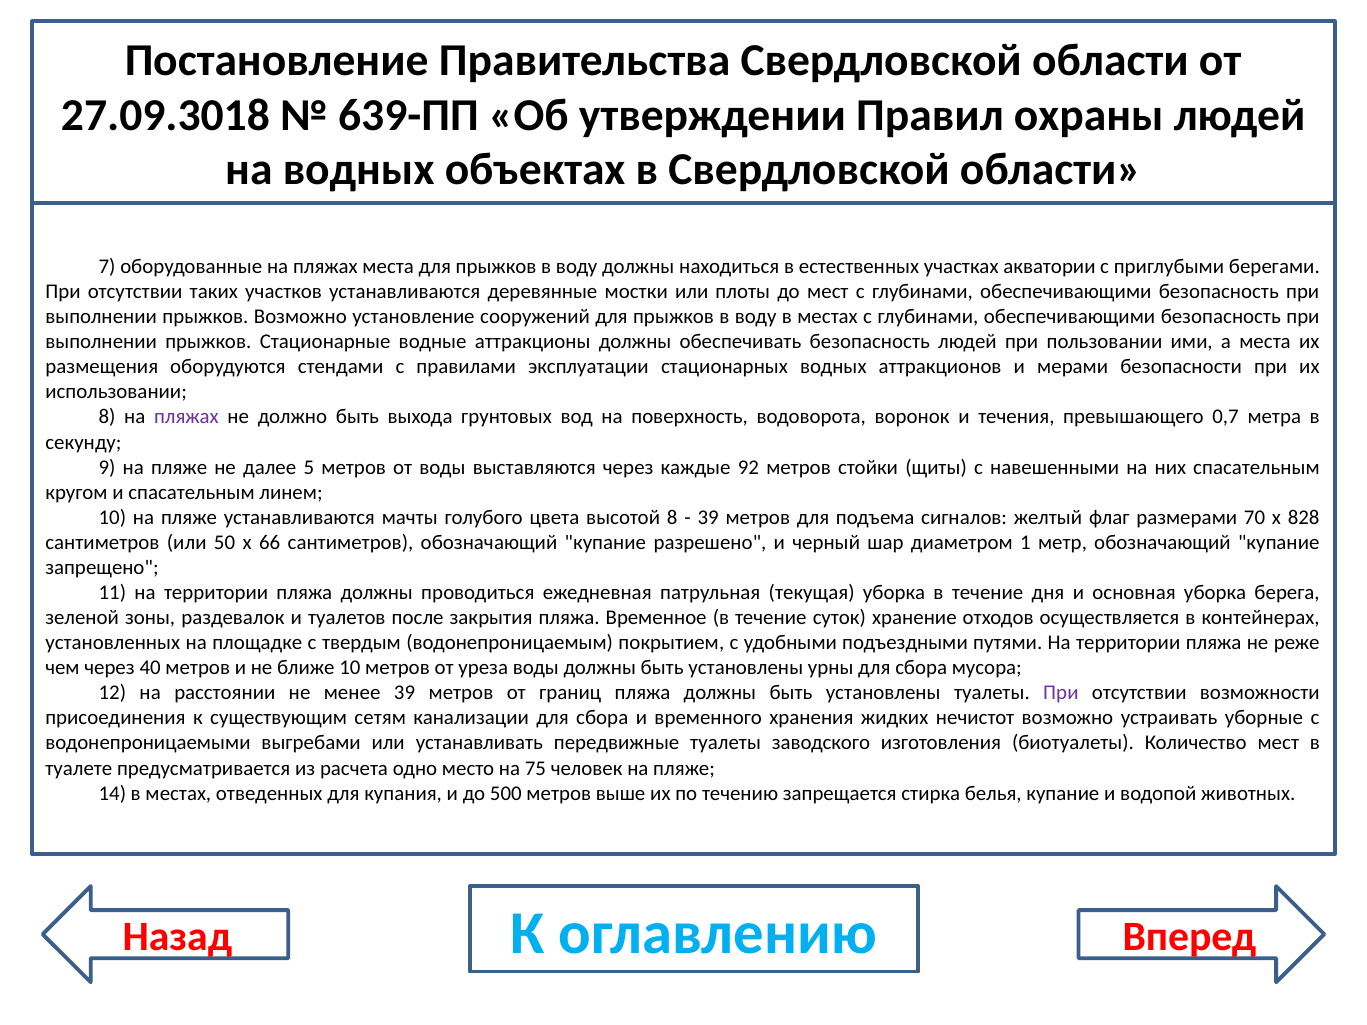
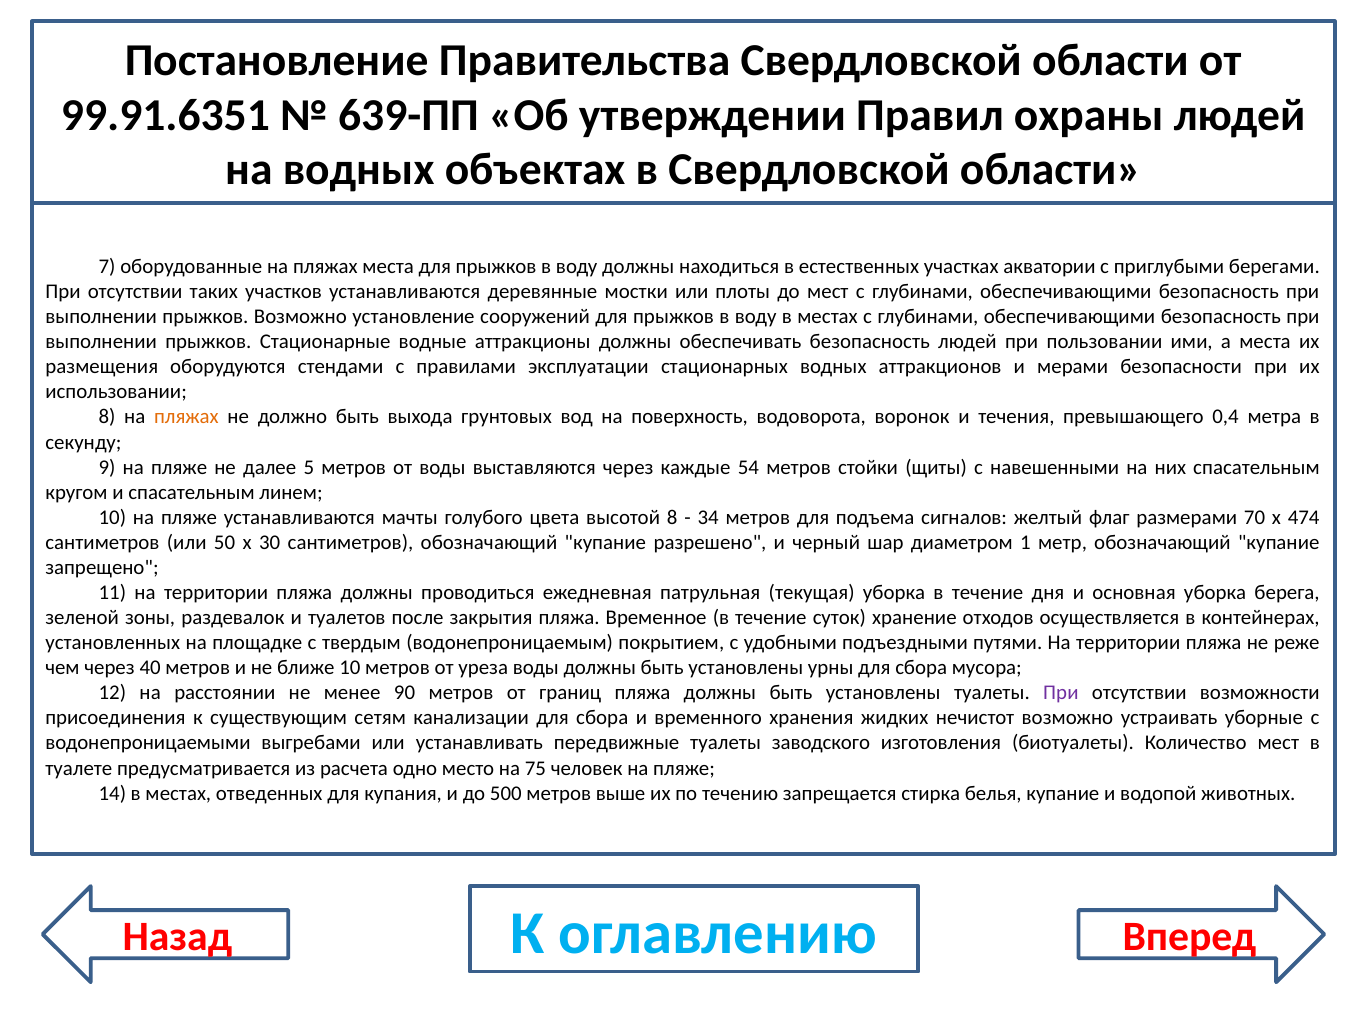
27.09.3018: 27.09.3018 -> 99.91.6351 (165, 115)
пляжах colour: purple -> orange (186, 417)
0,7: 0,7 -> 0,4 (1226, 417)
92: 92 -> 54 (748, 467)
39: 39 -> 34 (708, 518)
828: 828 -> 474 (1304, 518)
66: 66 -> 30 (270, 543)
менее 39: 39 -> 90 (405, 693)
